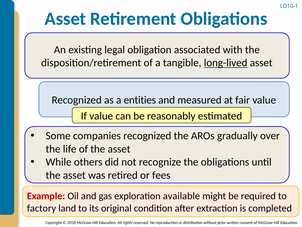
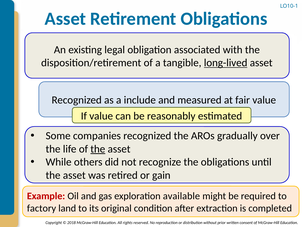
entities: entities -> include (140, 100)
the underline: none -> present (98, 149)
fees: fees -> gain (161, 175)
